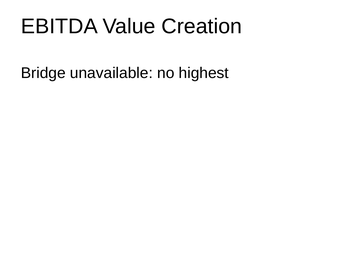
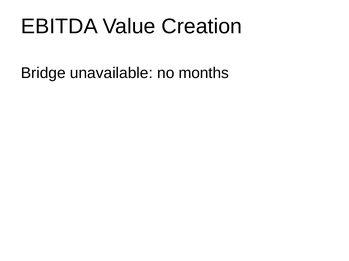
highest: highest -> months (204, 73)
